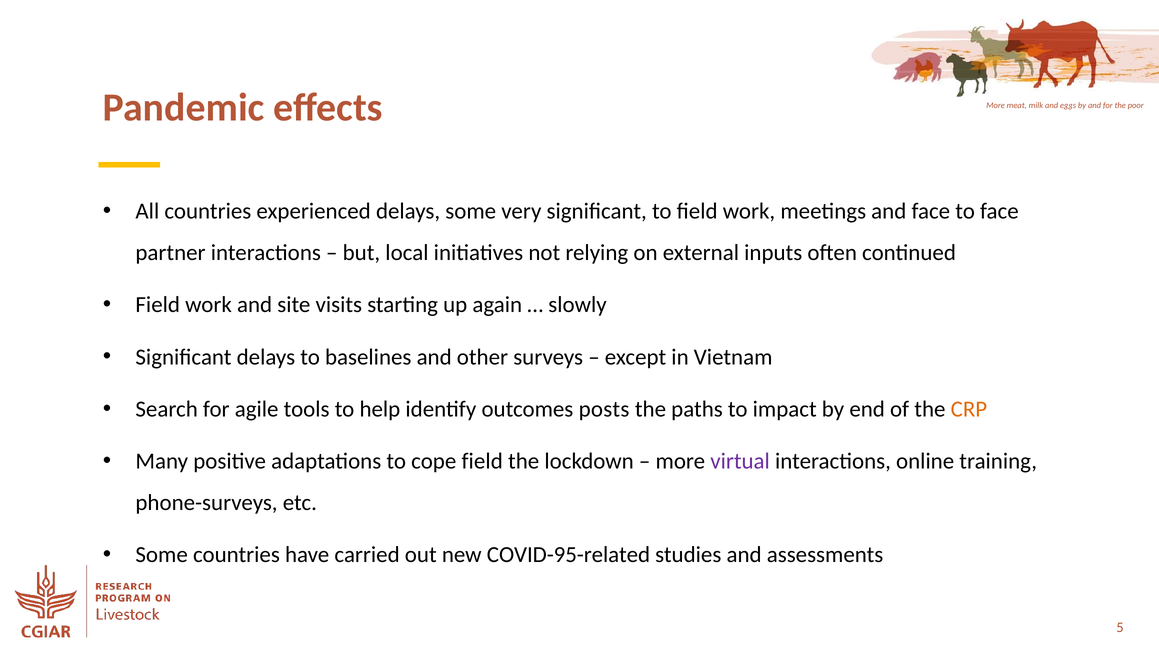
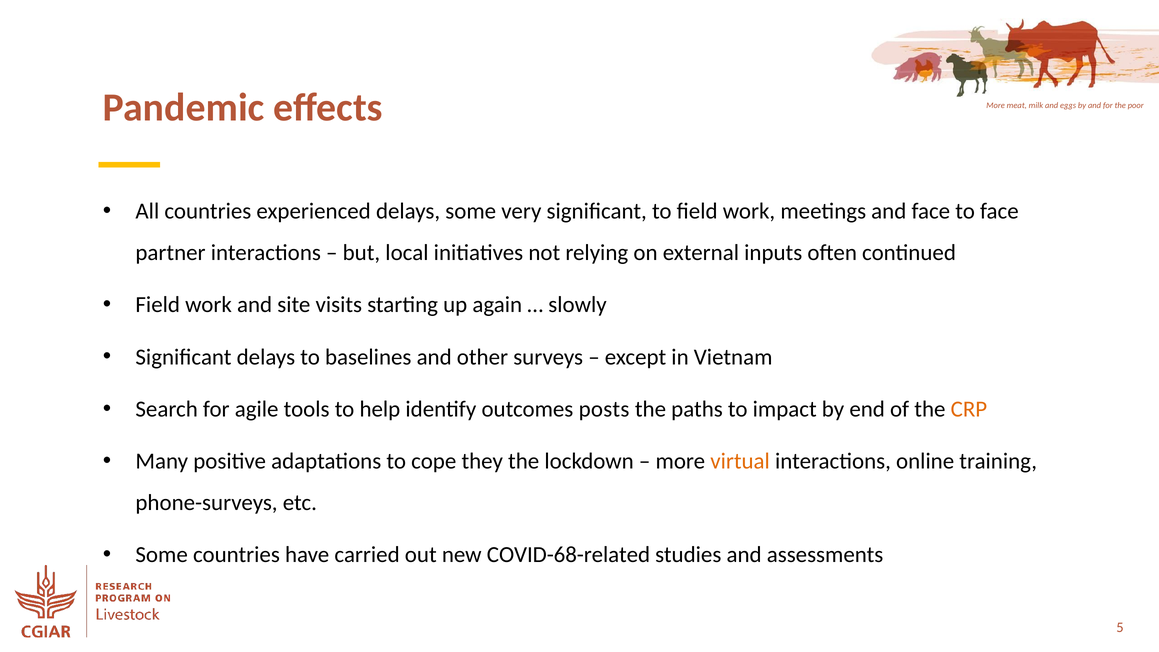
cope field: field -> they (482, 461)
virtual colour: purple -> orange (740, 461)
COVID-95-related: COVID-95-related -> COVID-68-related (568, 555)
